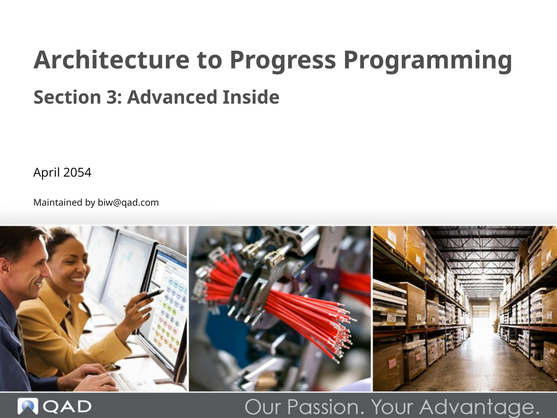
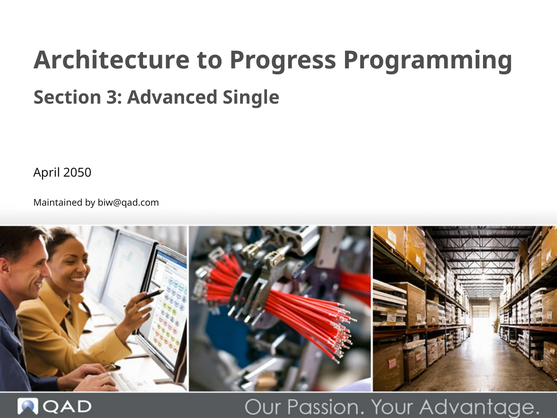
Inside: Inside -> Single (251, 97)
2054: 2054 -> 2050 (77, 173)
